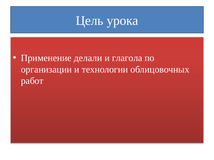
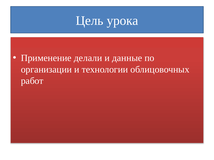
глагола: глагола -> данные (127, 58)
